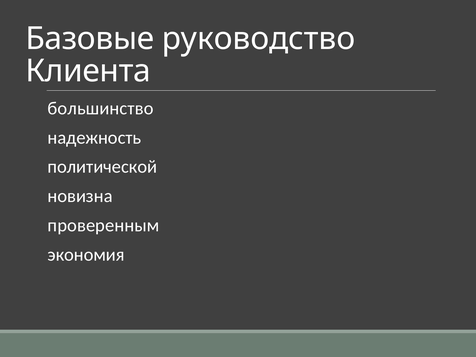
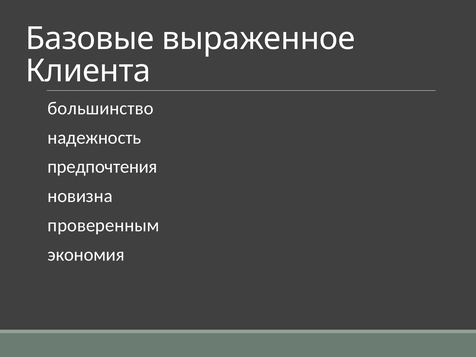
руководство: руководство -> выраженное (259, 39)
политической: политической -> предпочтения (102, 167)
